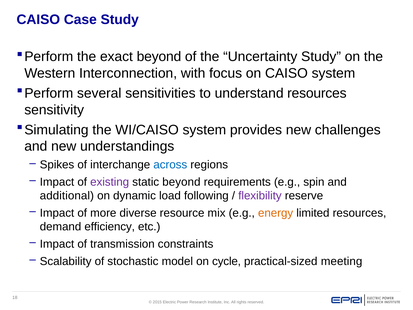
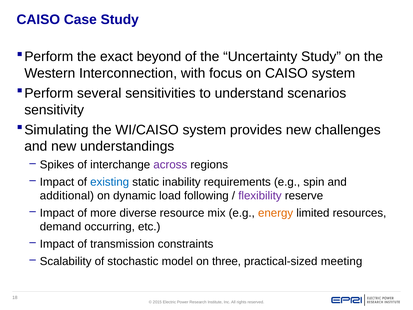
understand resources: resources -> scenarios (317, 93)
across colour: blue -> purple (170, 165)
existing colour: purple -> blue (110, 182)
static beyond: beyond -> inability (181, 182)
efficiency: efficiency -> occurring (110, 227)
cycle: cycle -> three (227, 261)
